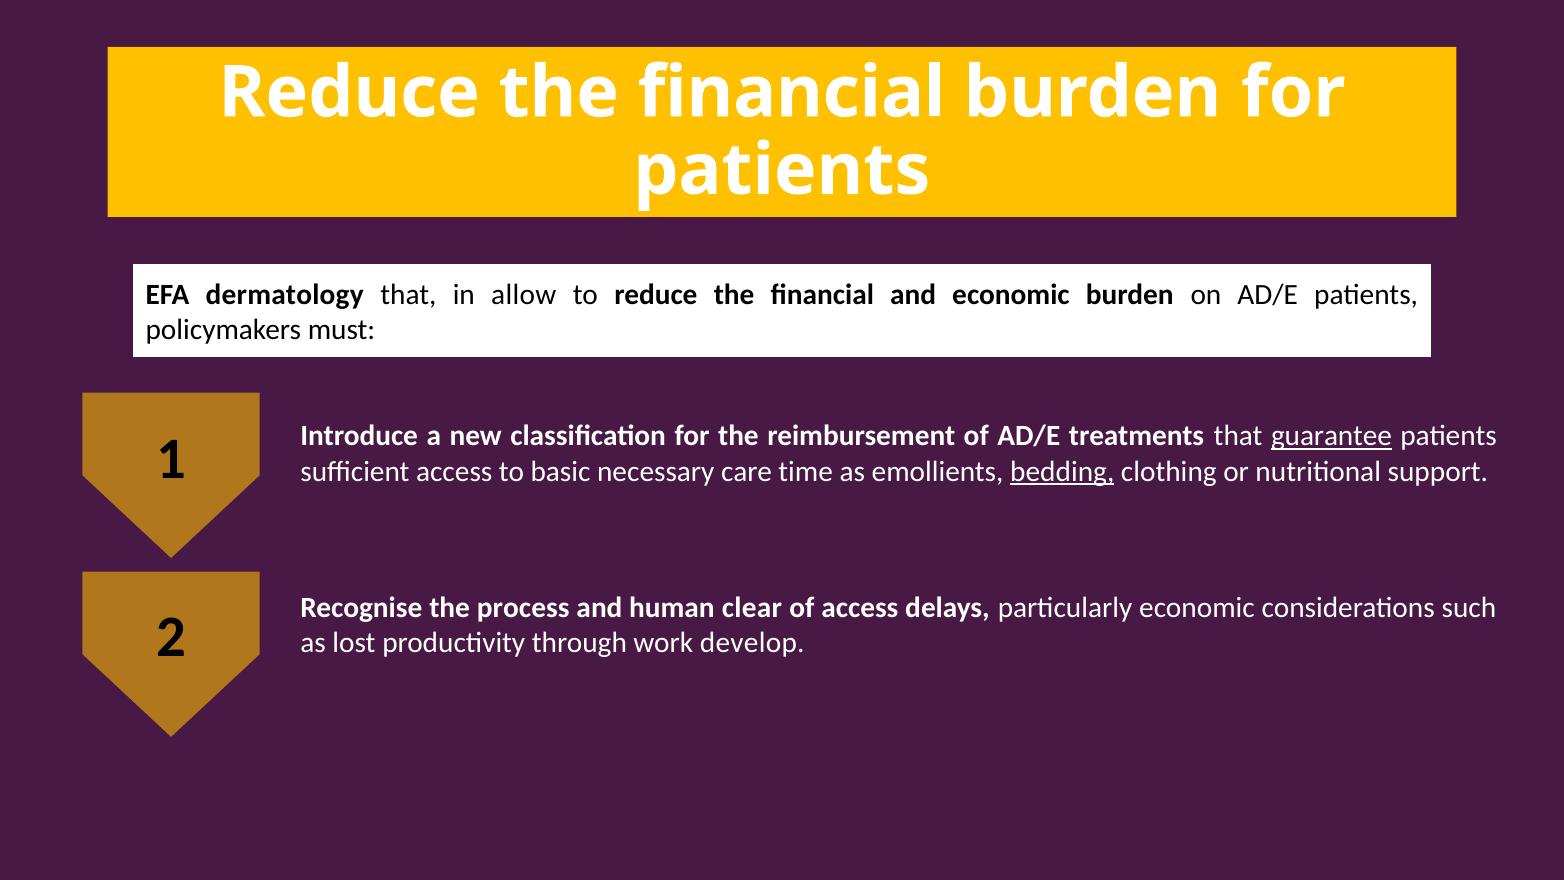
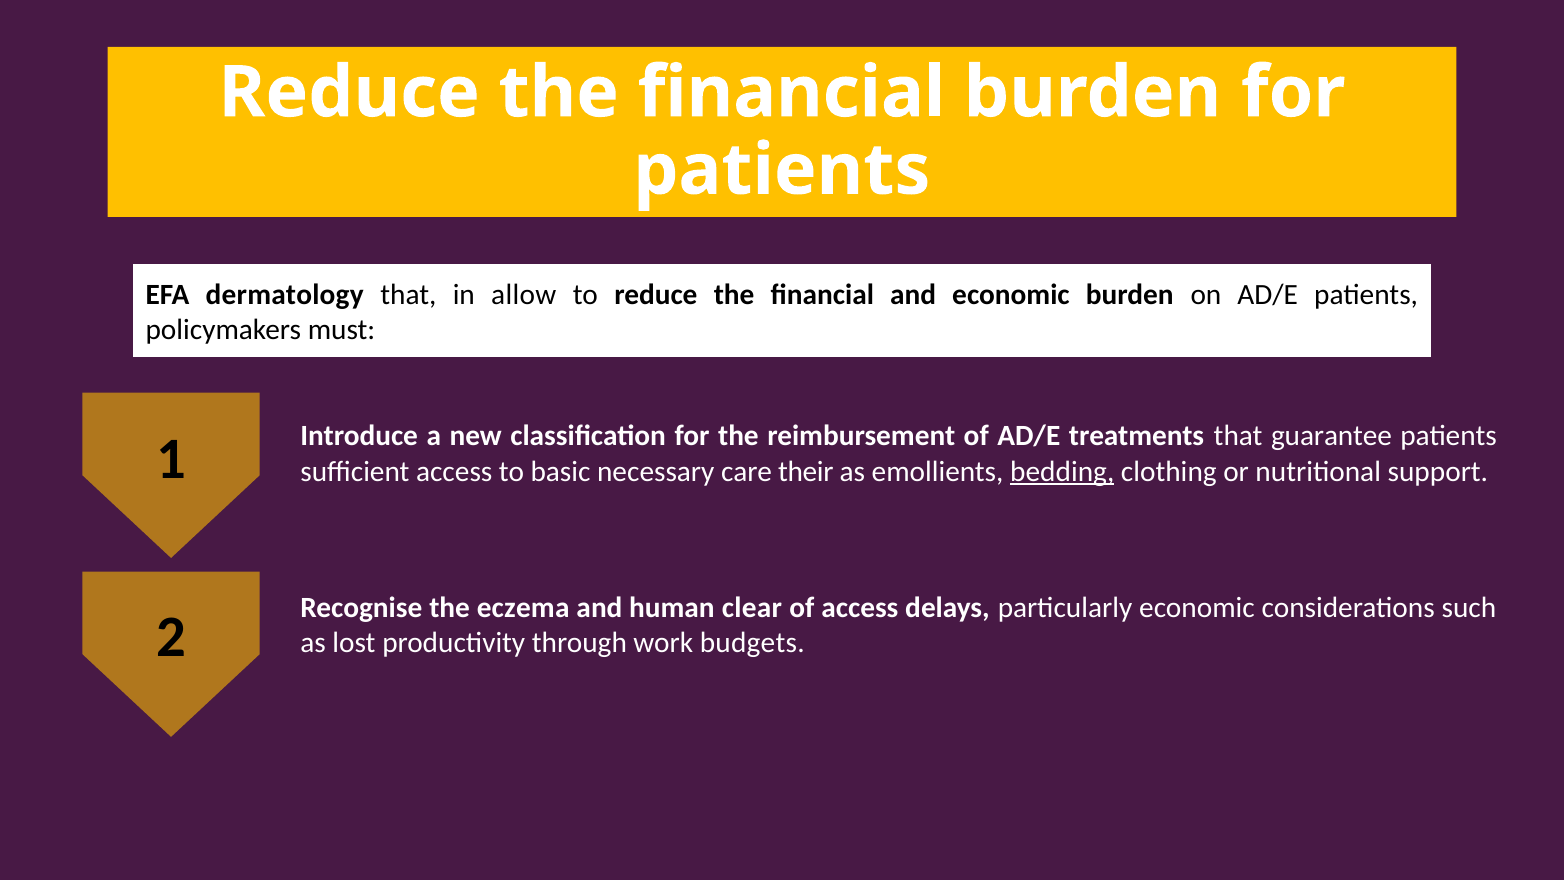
guarantee underline: present -> none (1331, 436)
time: time -> their (806, 471)
process: process -> eczema (523, 608)
develop: develop -> budgets (752, 643)
